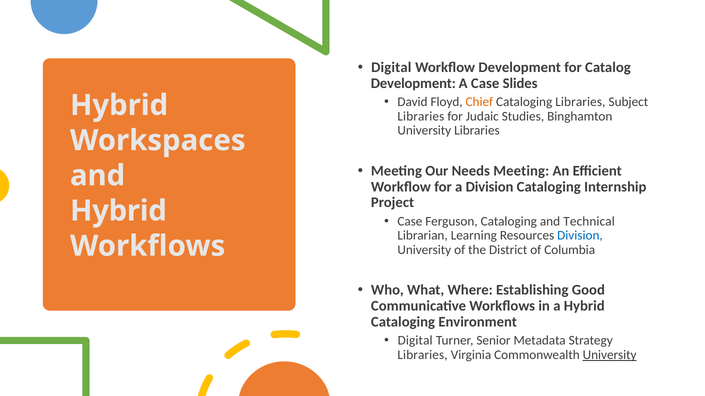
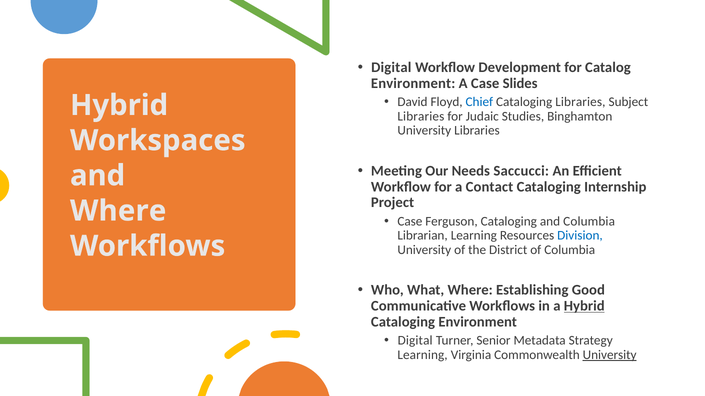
Development: Development -> Environment (413, 83)
Chief colour: orange -> blue (479, 102)
Needs Meeting: Meeting -> Saccucci (521, 171)
a Division: Division -> Contact (489, 187)
Hybrid: Hybrid -> Where (118, 211)
and Technical: Technical -> Columbia (589, 222)
Hybrid underline: none -> present (584, 306)
Libraries: Libraries -> Learning (423, 355)
